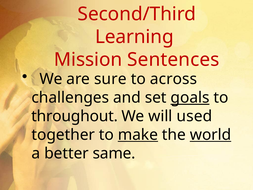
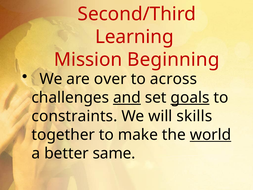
Sentences: Sentences -> Beginning (173, 60)
sure: sure -> over (110, 79)
and underline: none -> present (127, 97)
throughout: throughout -> constraints (74, 116)
used: used -> skills (194, 116)
make underline: present -> none (138, 135)
